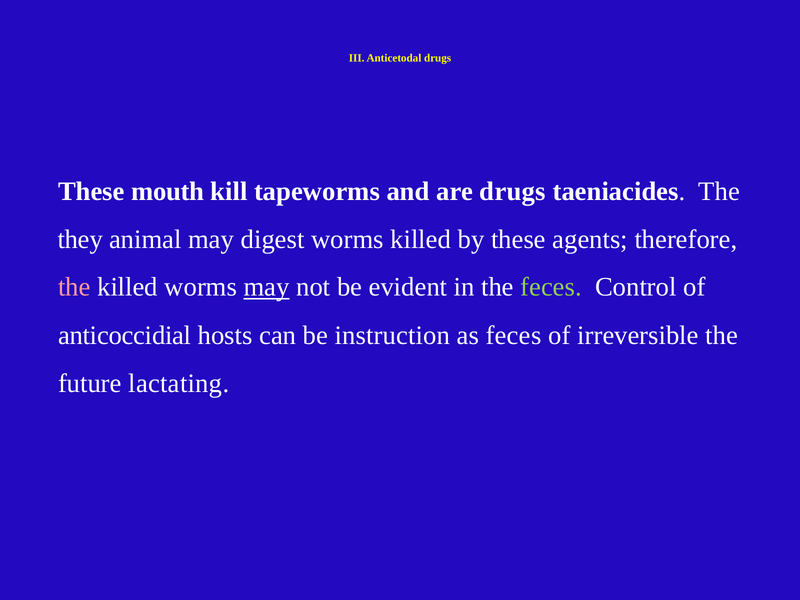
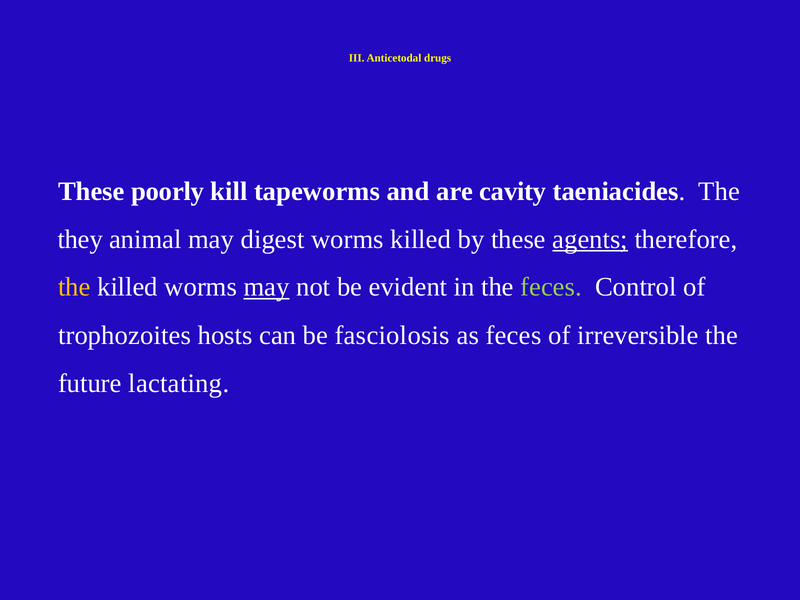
mouth: mouth -> poorly (168, 191)
are drugs: drugs -> cavity (513, 191)
agents underline: none -> present (590, 239)
the colour: pink -> yellow (74, 287)
anticoccidial: anticoccidial -> trophozoites (124, 335)
instruction: instruction -> fasciolosis (392, 335)
